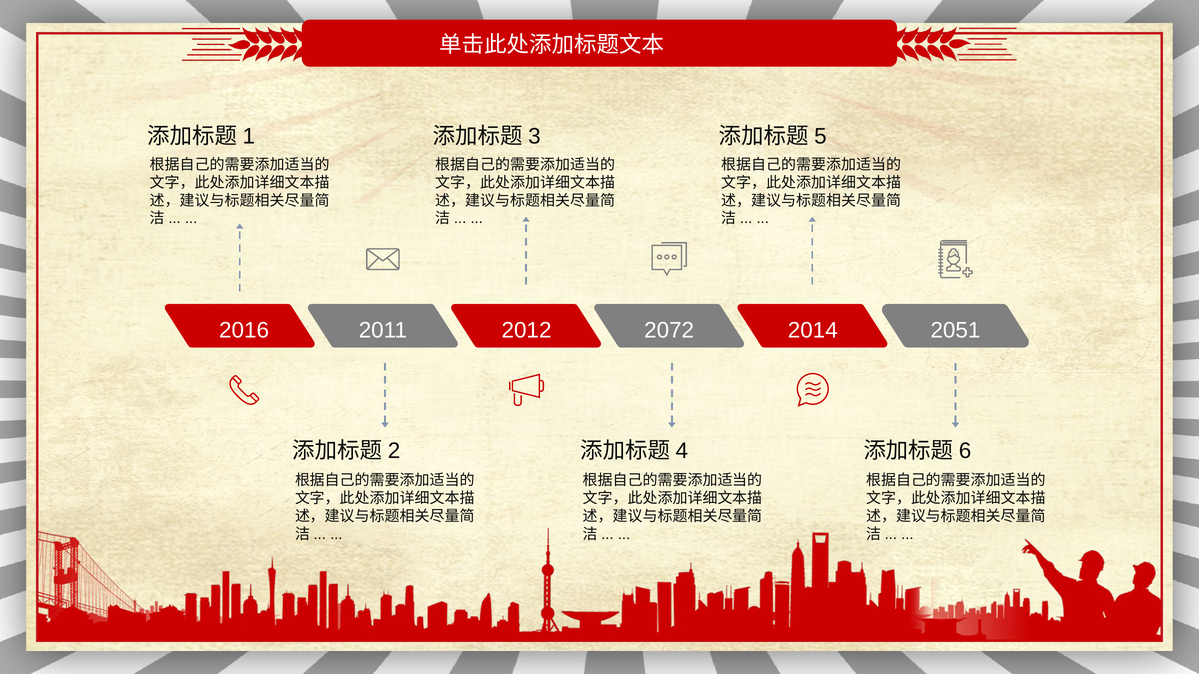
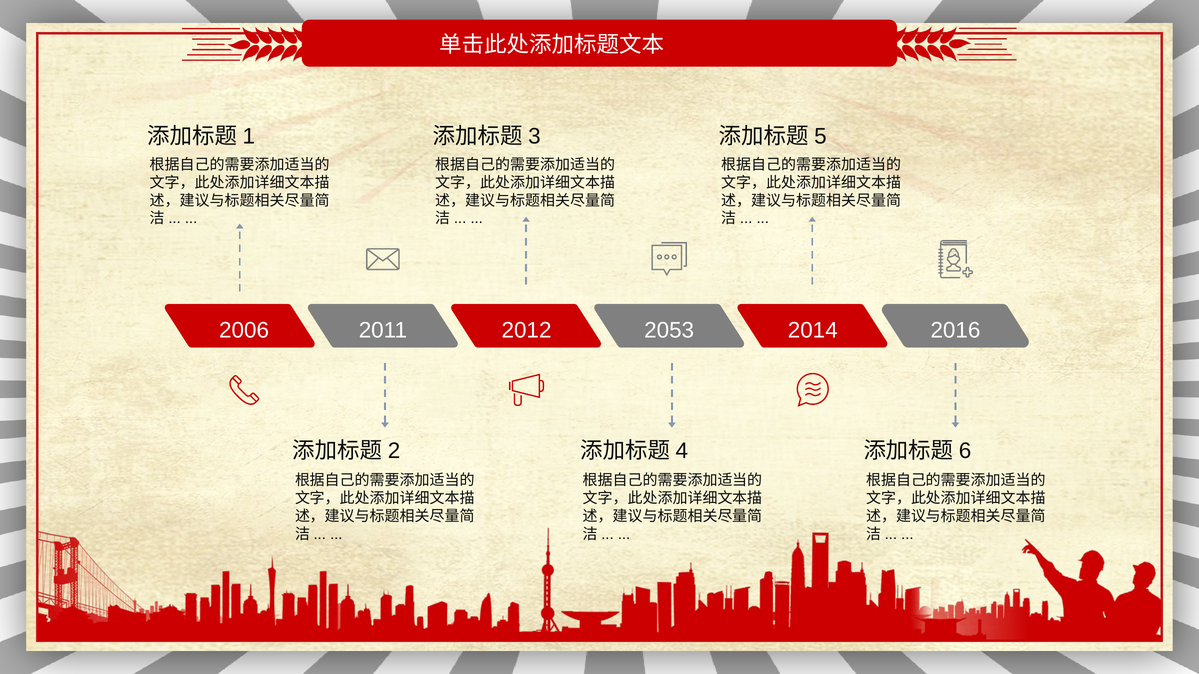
2016: 2016 -> 2006 (244, 331)
2072: 2072 -> 2053 (669, 331)
2051: 2051 -> 2016 (955, 331)
